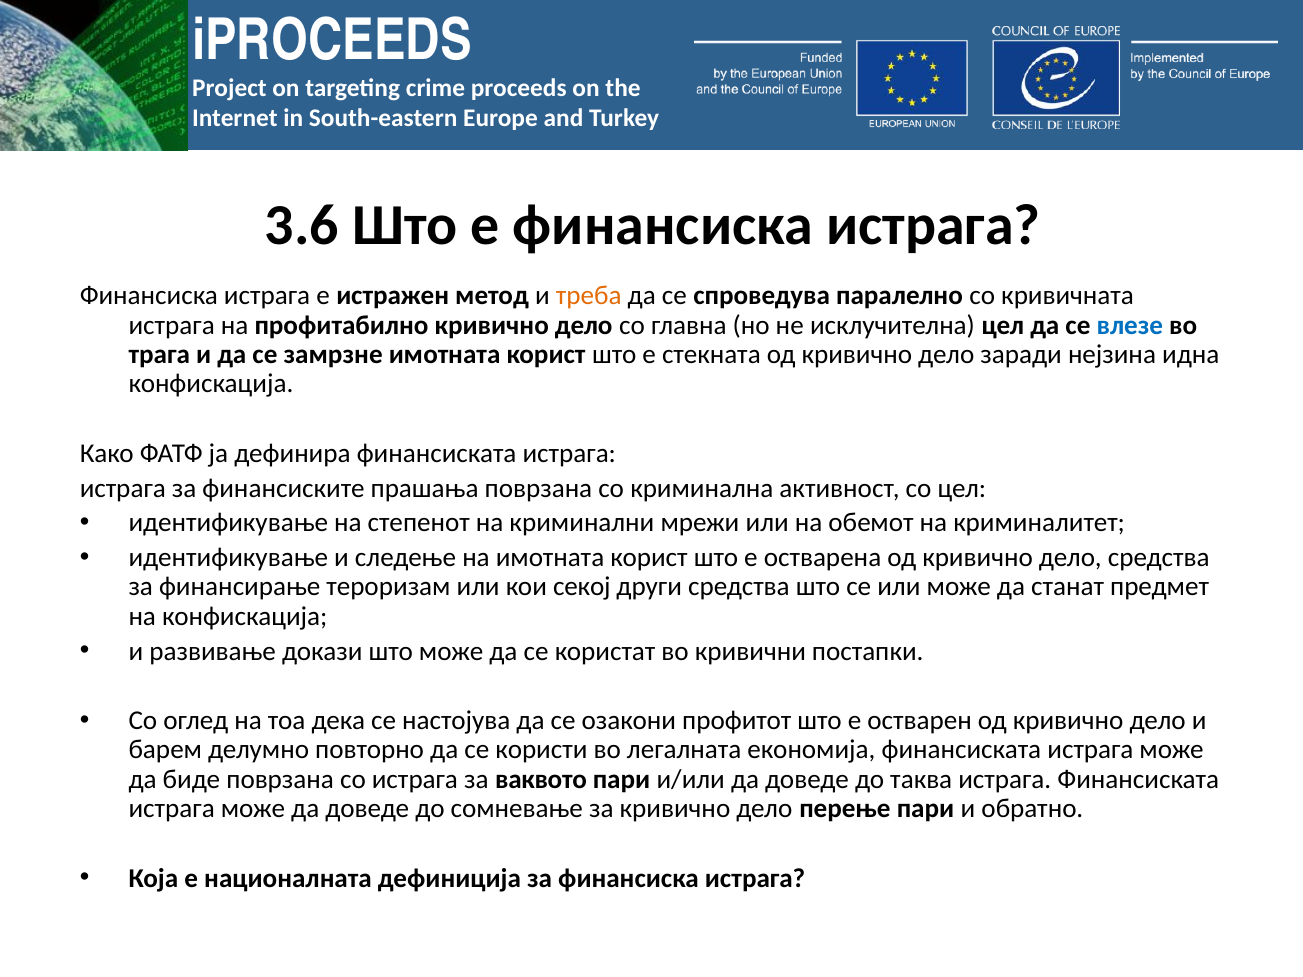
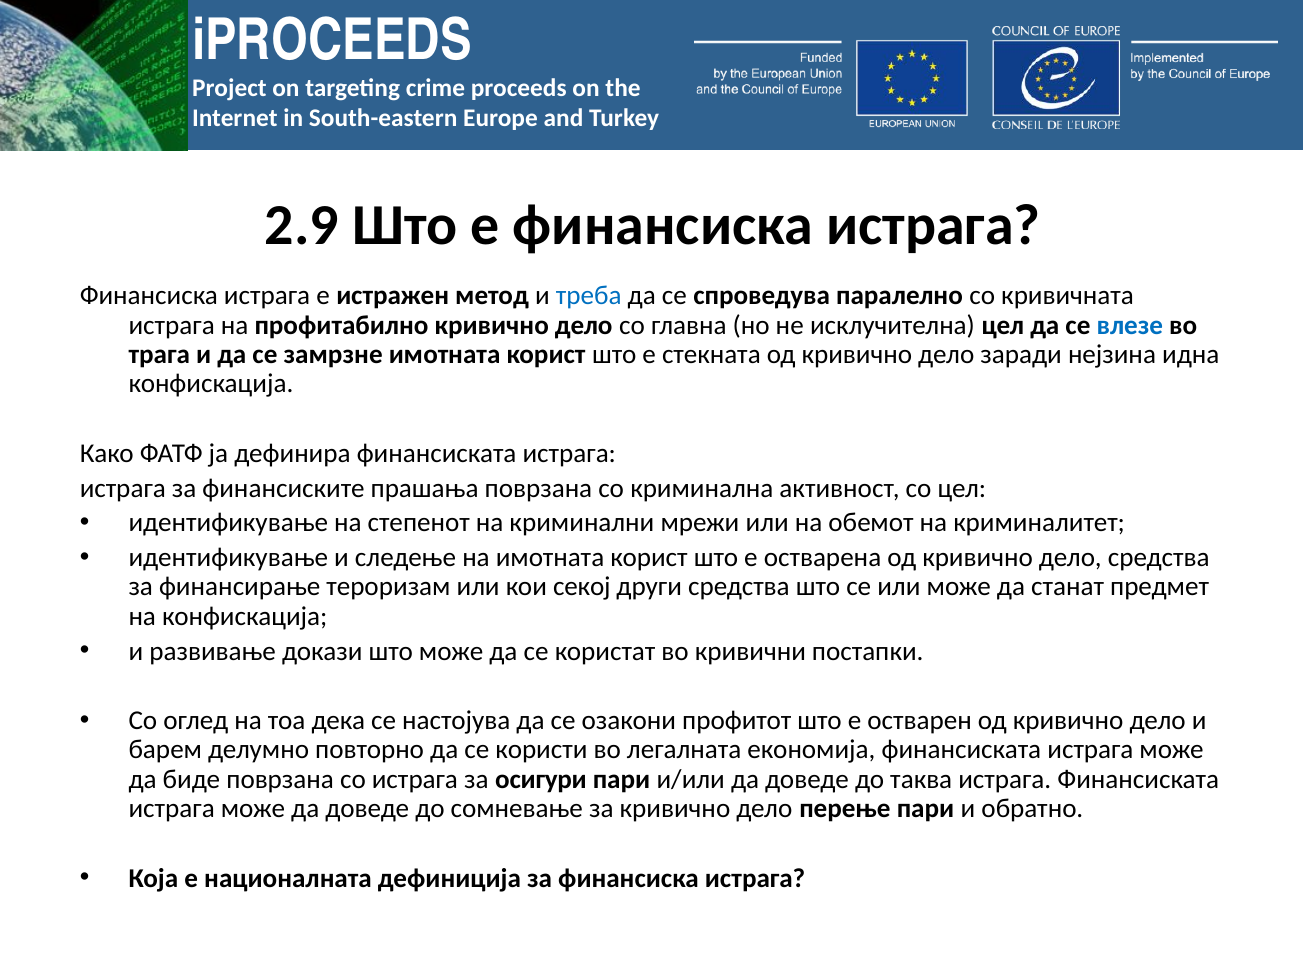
3.6: 3.6 -> 2.9 (302, 226)
треба colour: orange -> blue (589, 296)
ваквото: ваквото -> осигури (541, 780)
